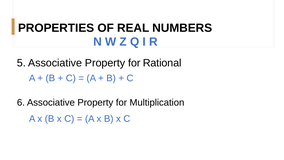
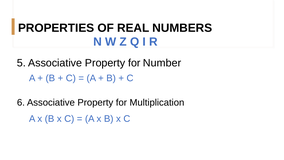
Rational: Rational -> Number (162, 63)
